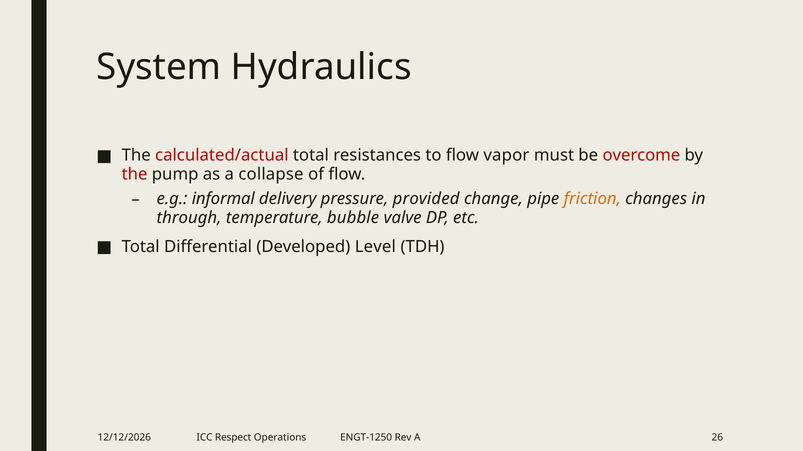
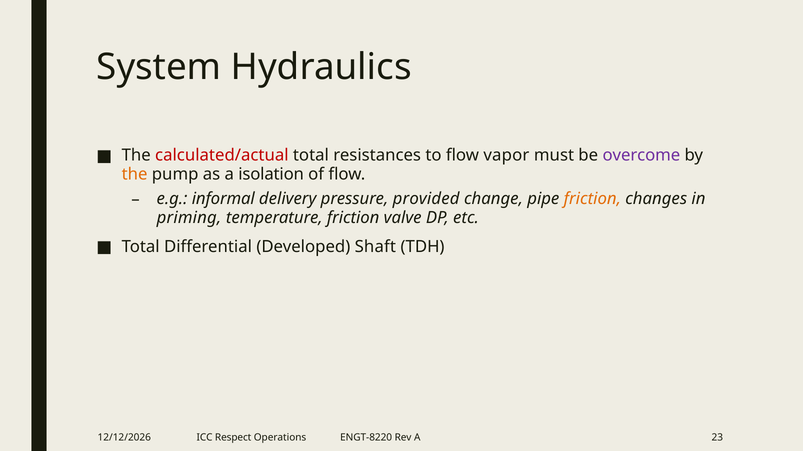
overcome colour: red -> purple (641, 156)
the colour: red -> orange (135, 175)
collapse: collapse -> isolation (271, 175)
through: through -> priming (189, 218)
temperature bubble: bubble -> friction (353, 218)
Level: Level -> Shaft (375, 247)
ENGT-1250: ENGT-1250 -> ENGT-8220 (366, 438)
26: 26 -> 23 (717, 438)
